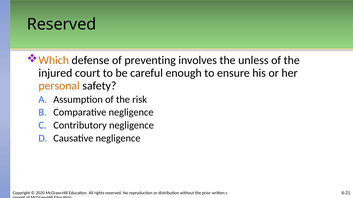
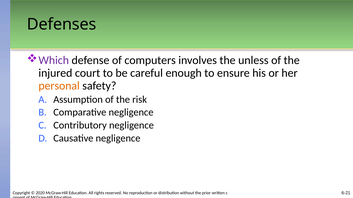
Reserved: Reserved -> Defenses (62, 24)
Which colour: orange -> purple (54, 60)
preventing: preventing -> computers (150, 60)
